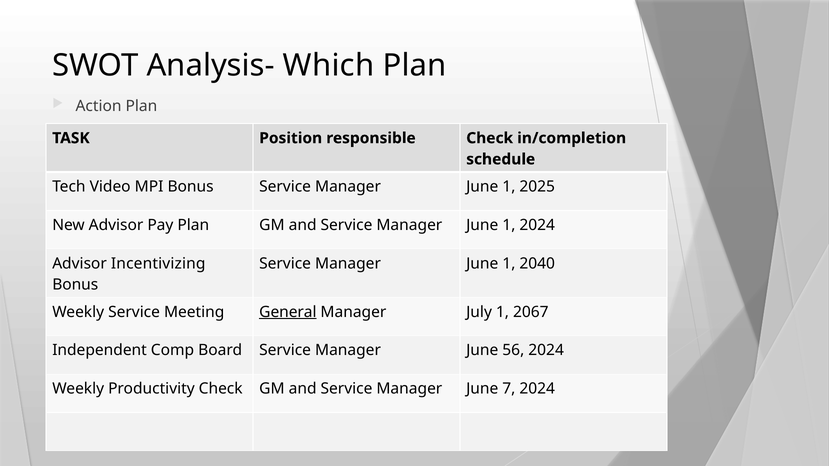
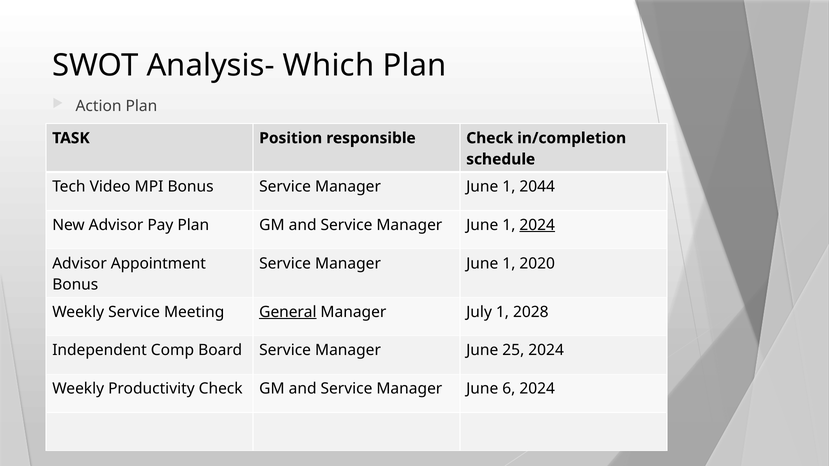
2025: 2025 -> 2044 (537, 187)
2024 underline: none -> present (537, 225)
Incentivizing: Incentivizing -> Appointment (158, 264)
2040: 2040 -> 2020 (537, 264)
2067: 2067 -> 2028 (531, 312)
56: 56 -> 25 (513, 351)
7: 7 -> 6 (509, 389)
